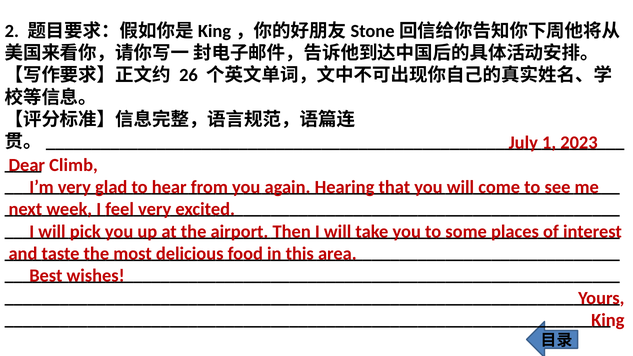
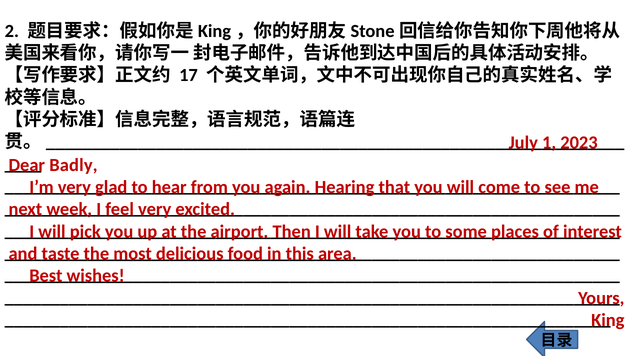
26: 26 -> 17 (188, 75)
Climb: Climb -> Badly (73, 165)
